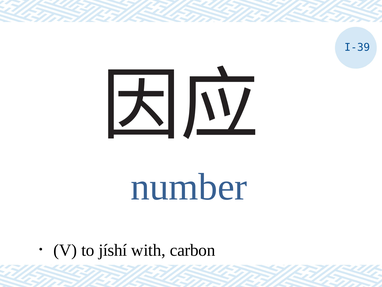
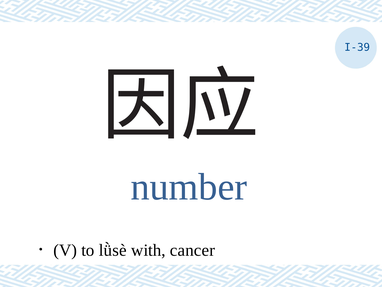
jíshí: jíshí -> lǜsè (113, 250)
carbon: carbon -> cancer (192, 250)
